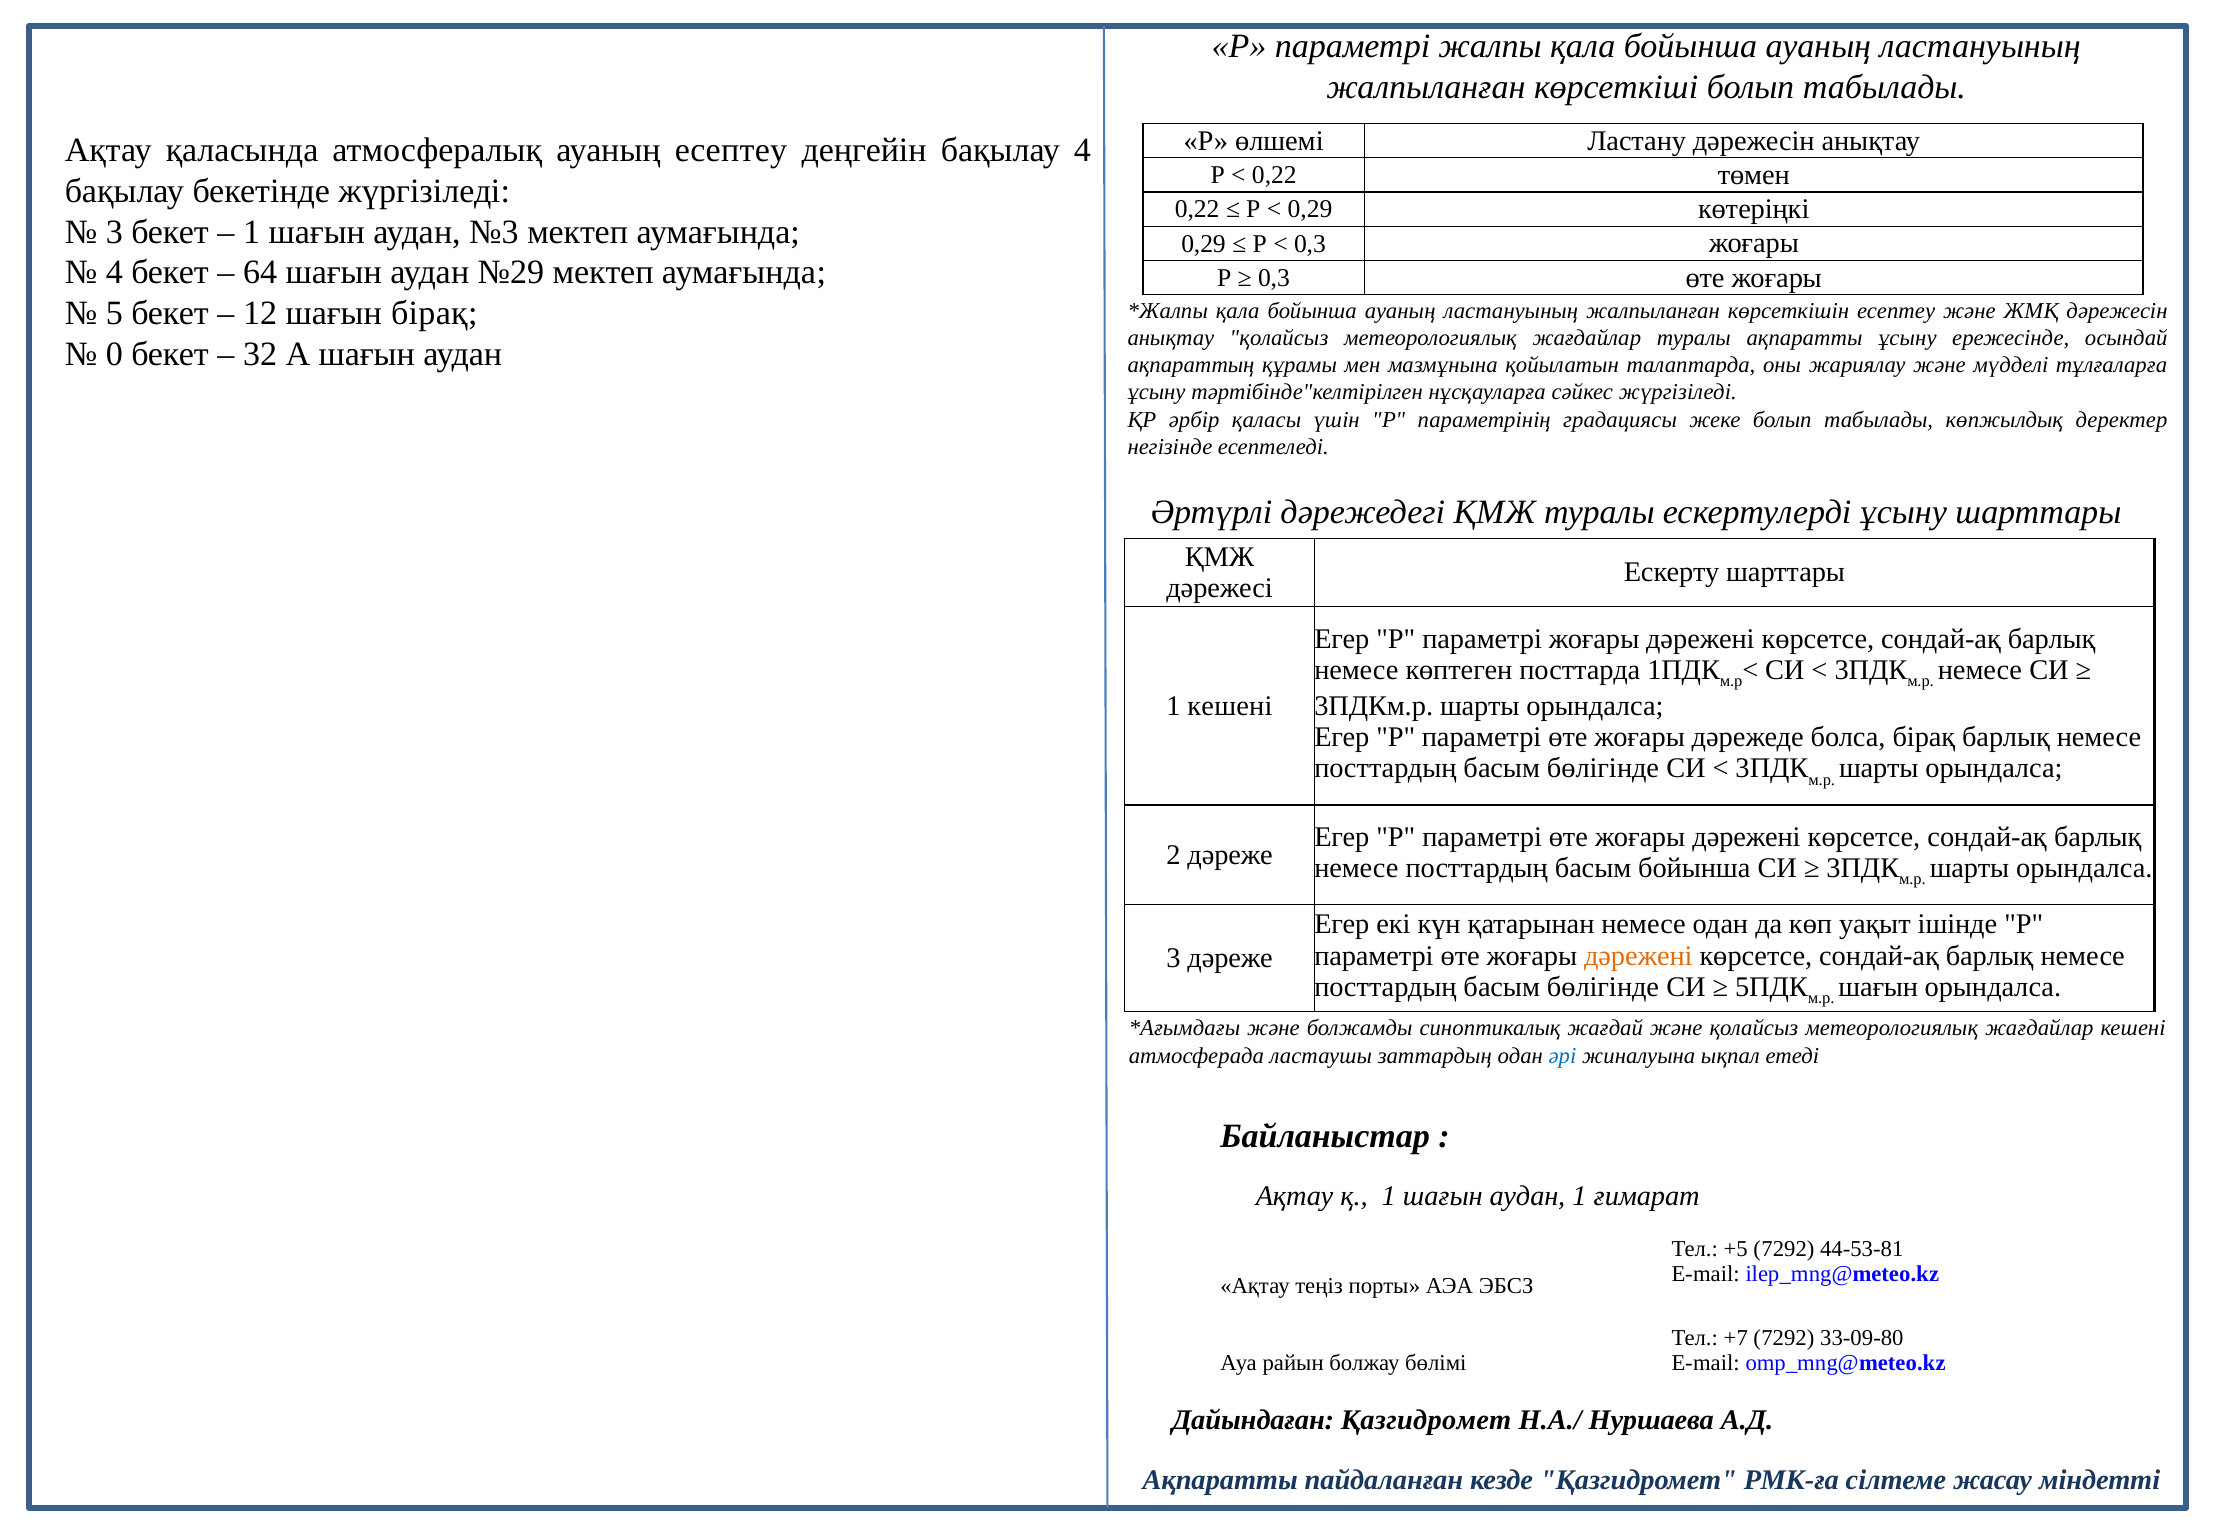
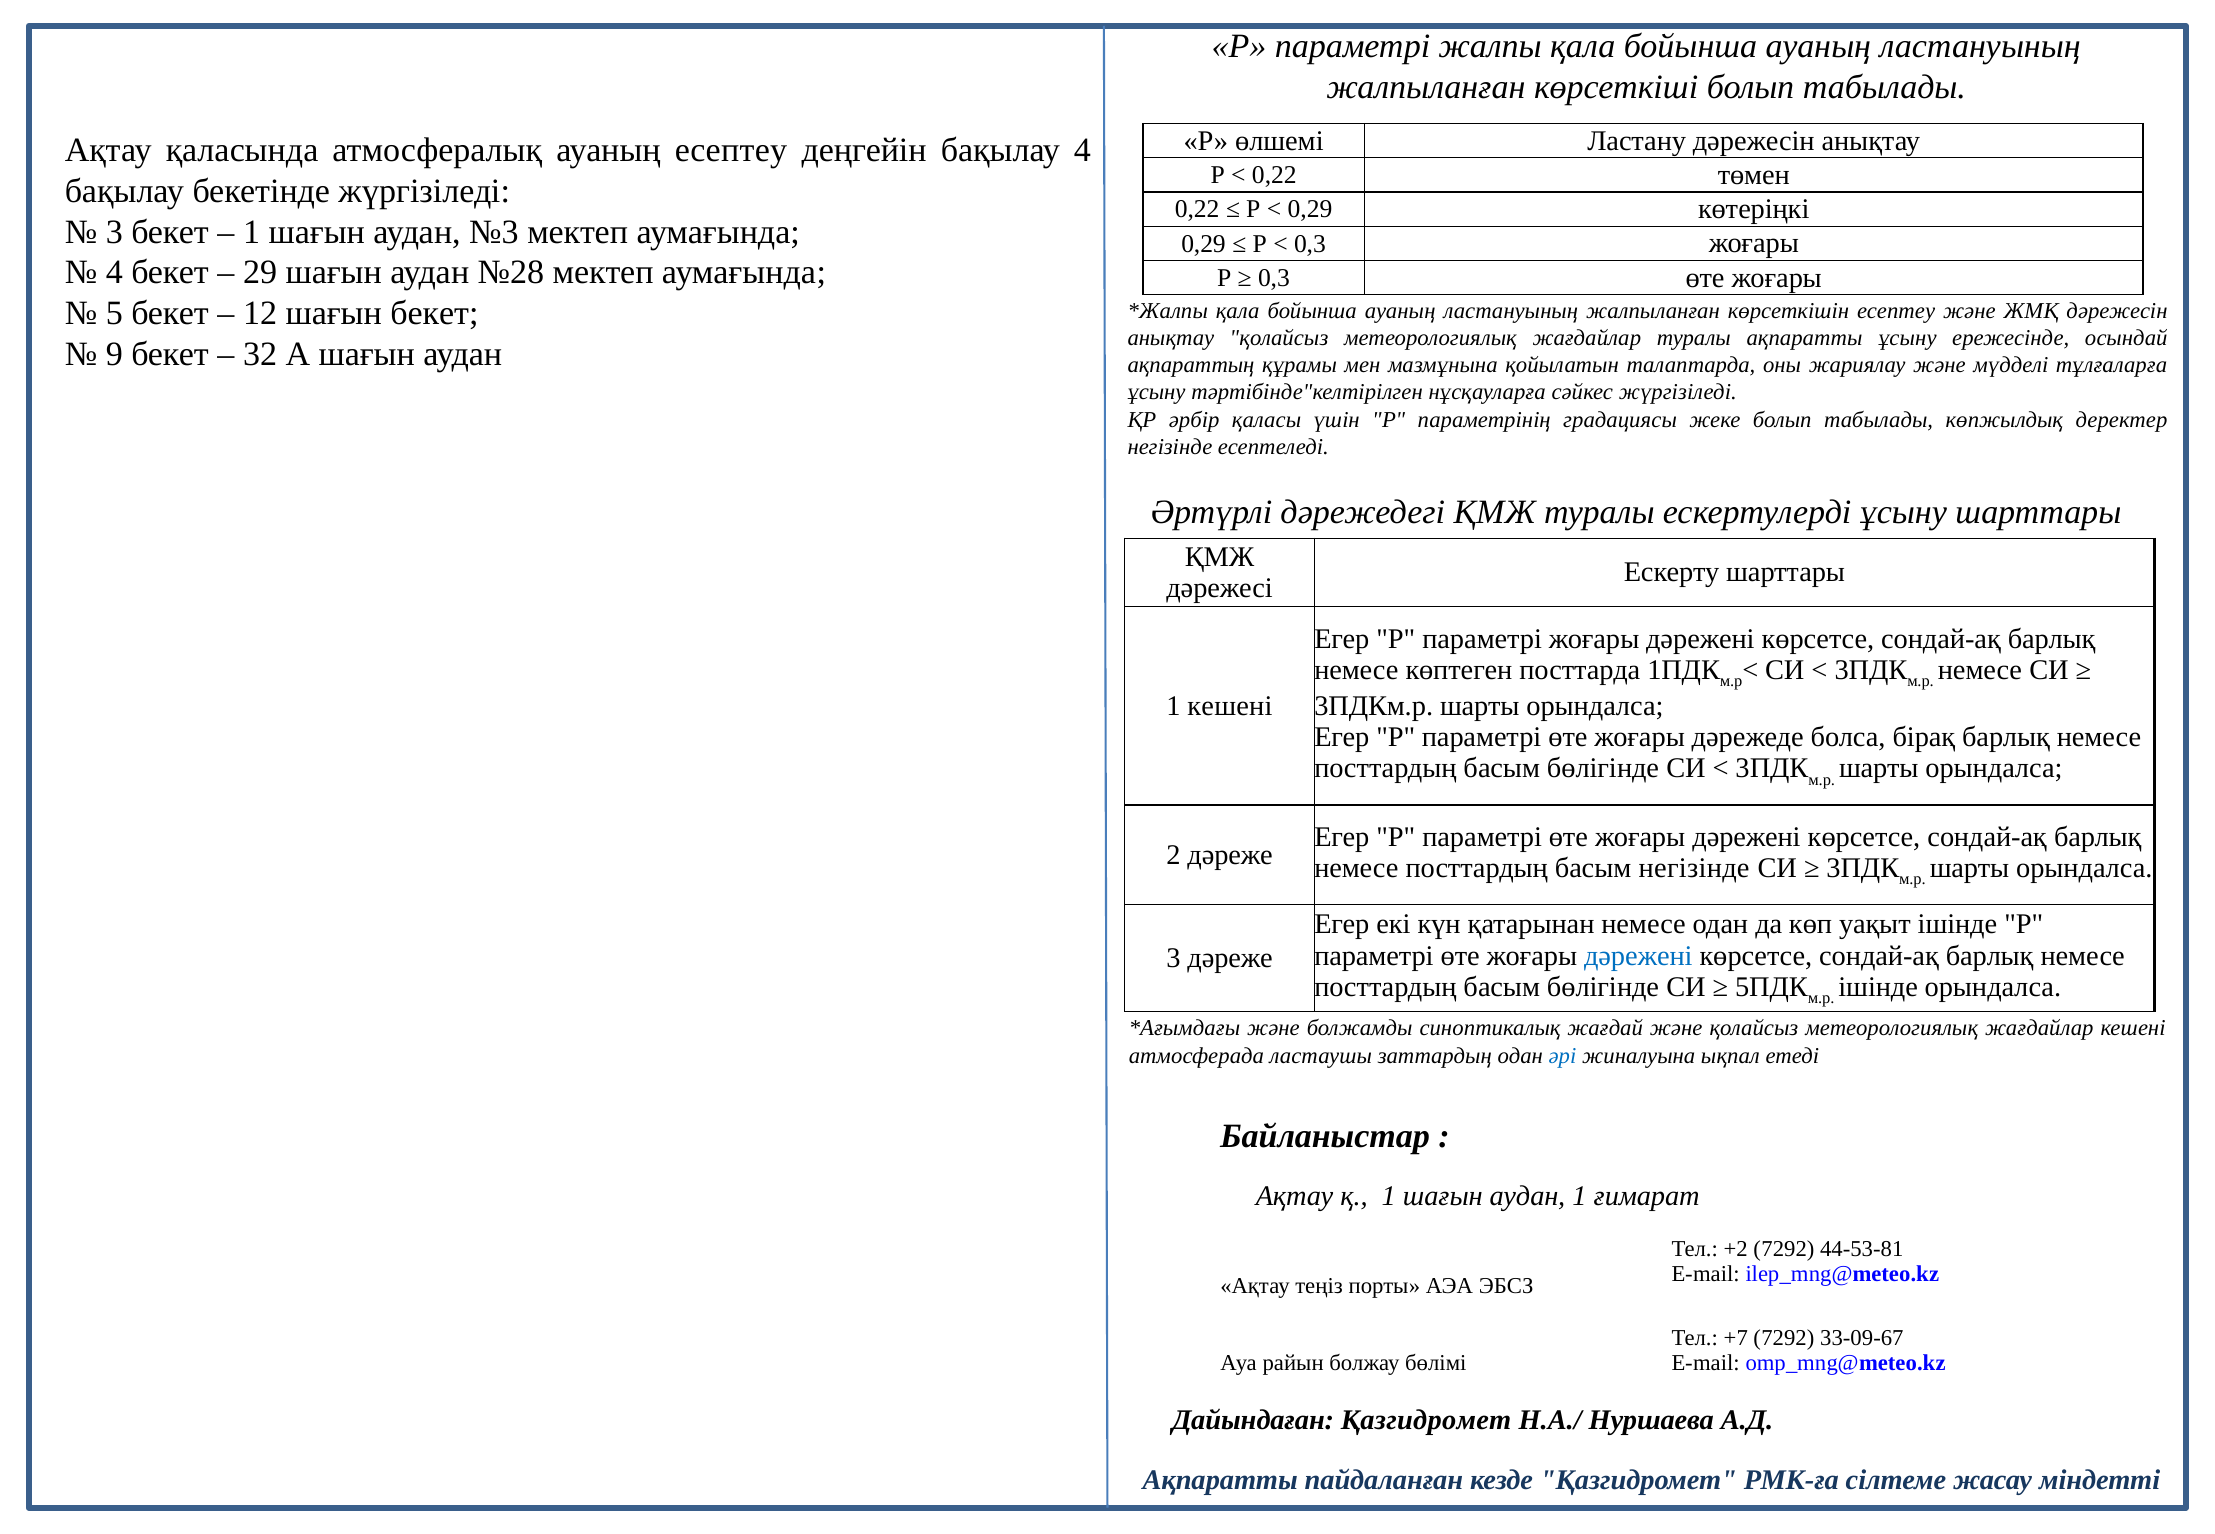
64: 64 -> 29 (260, 273)
№29: №29 -> №28 (511, 273)
шағын бірақ: бірақ -> бекет (434, 313)
0: 0 -> 9 (114, 354)
басым бойынша: бойынша -> негізінде (1694, 868)
дәрежені colour: orange -> blue (1638, 956)
шағын: шағын -> ішінде (1878, 987)
+5: +5 -> +2 (1736, 1248)
33-09-80: 33-09-80 -> 33-09-67 (1862, 1338)
